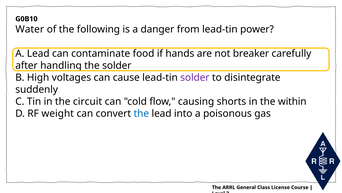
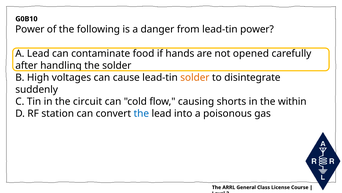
Water: Water -> Power (30, 29)
breaker: breaker -> opened (251, 53)
solder colour: purple -> orange (195, 77)
weight: weight -> station (58, 113)
